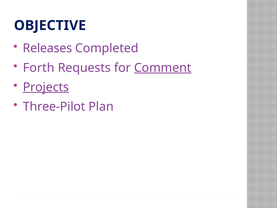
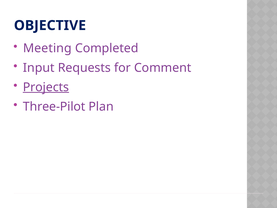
Releases: Releases -> Meeting (47, 48)
Forth: Forth -> Input (39, 68)
Comment underline: present -> none (163, 68)
